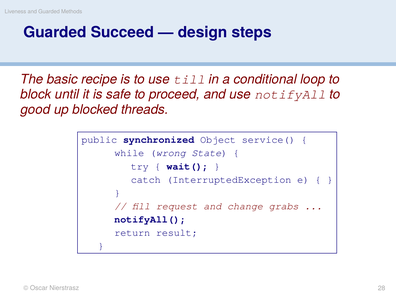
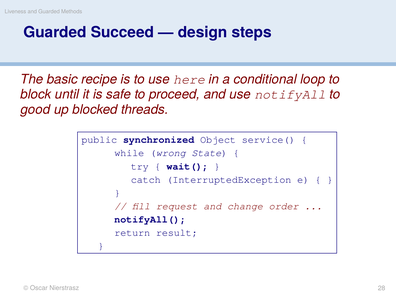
till: till -> here (189, 79)
grabs: grabs -> order (284, 206)
